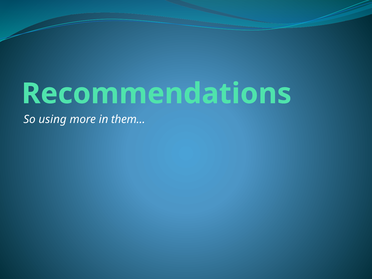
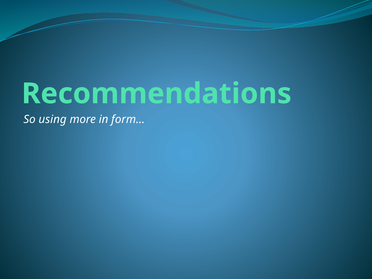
them…: them… -> form… (128, 119)
